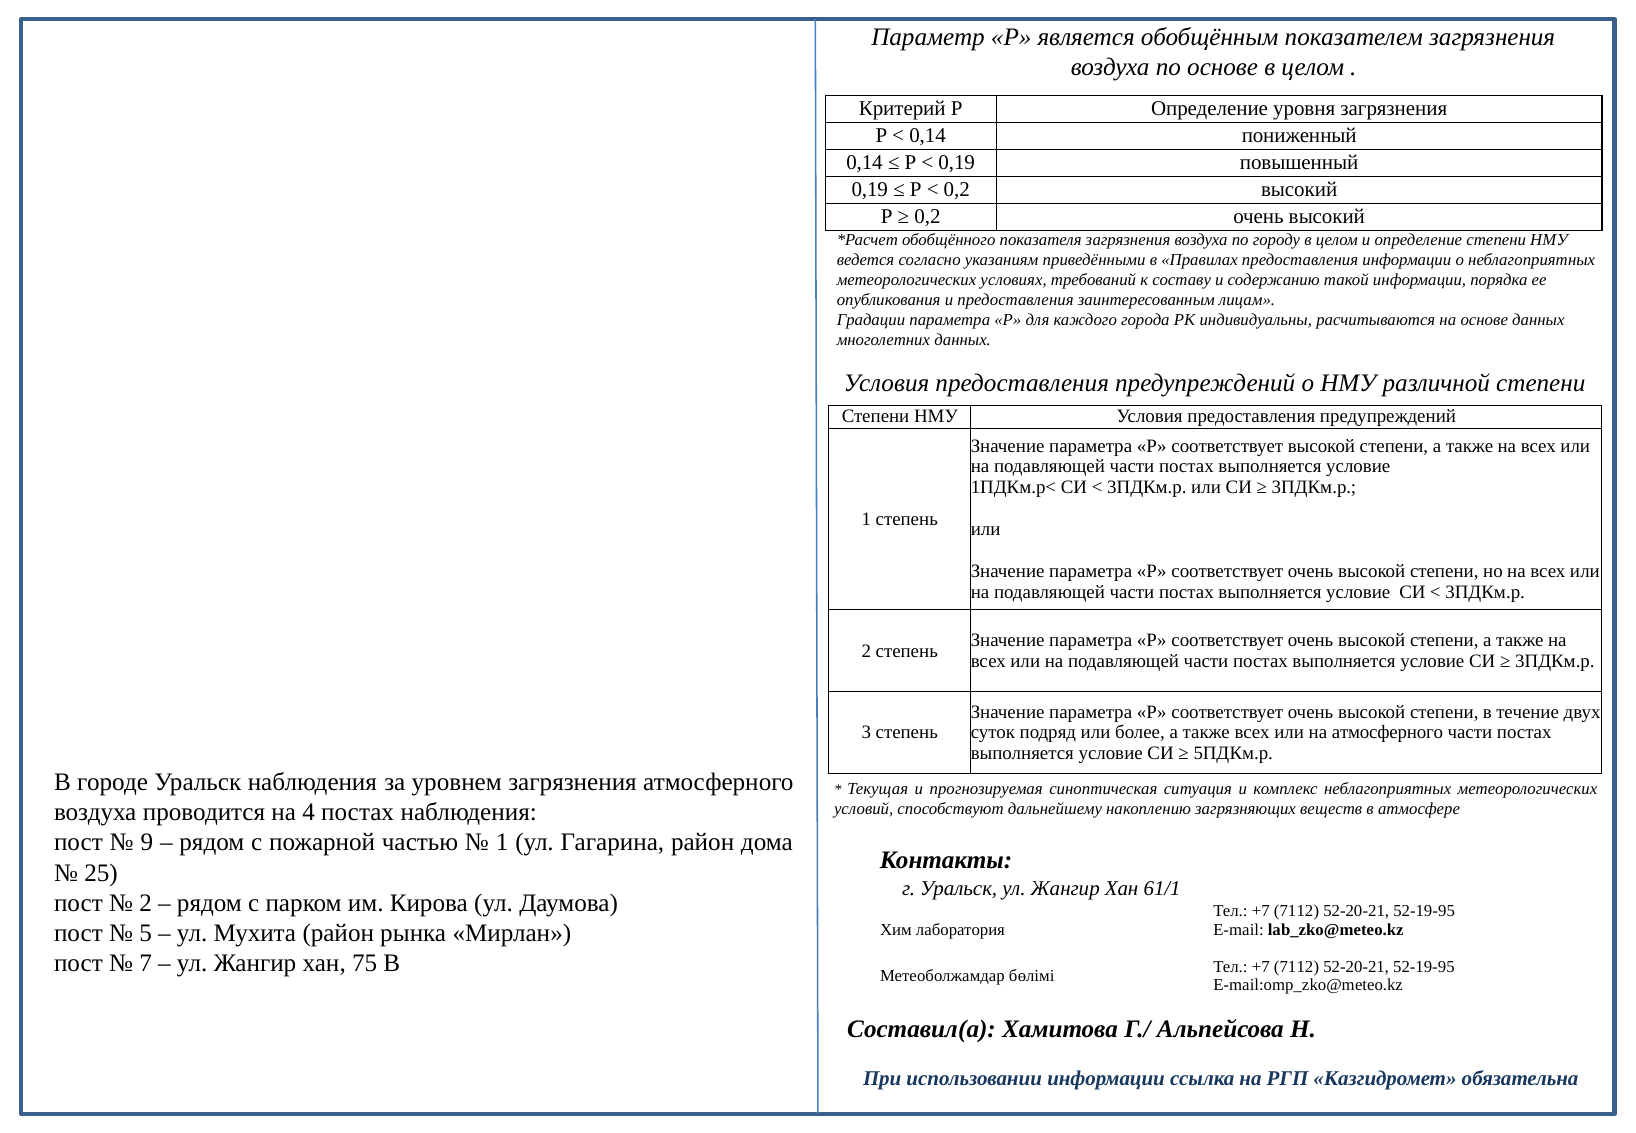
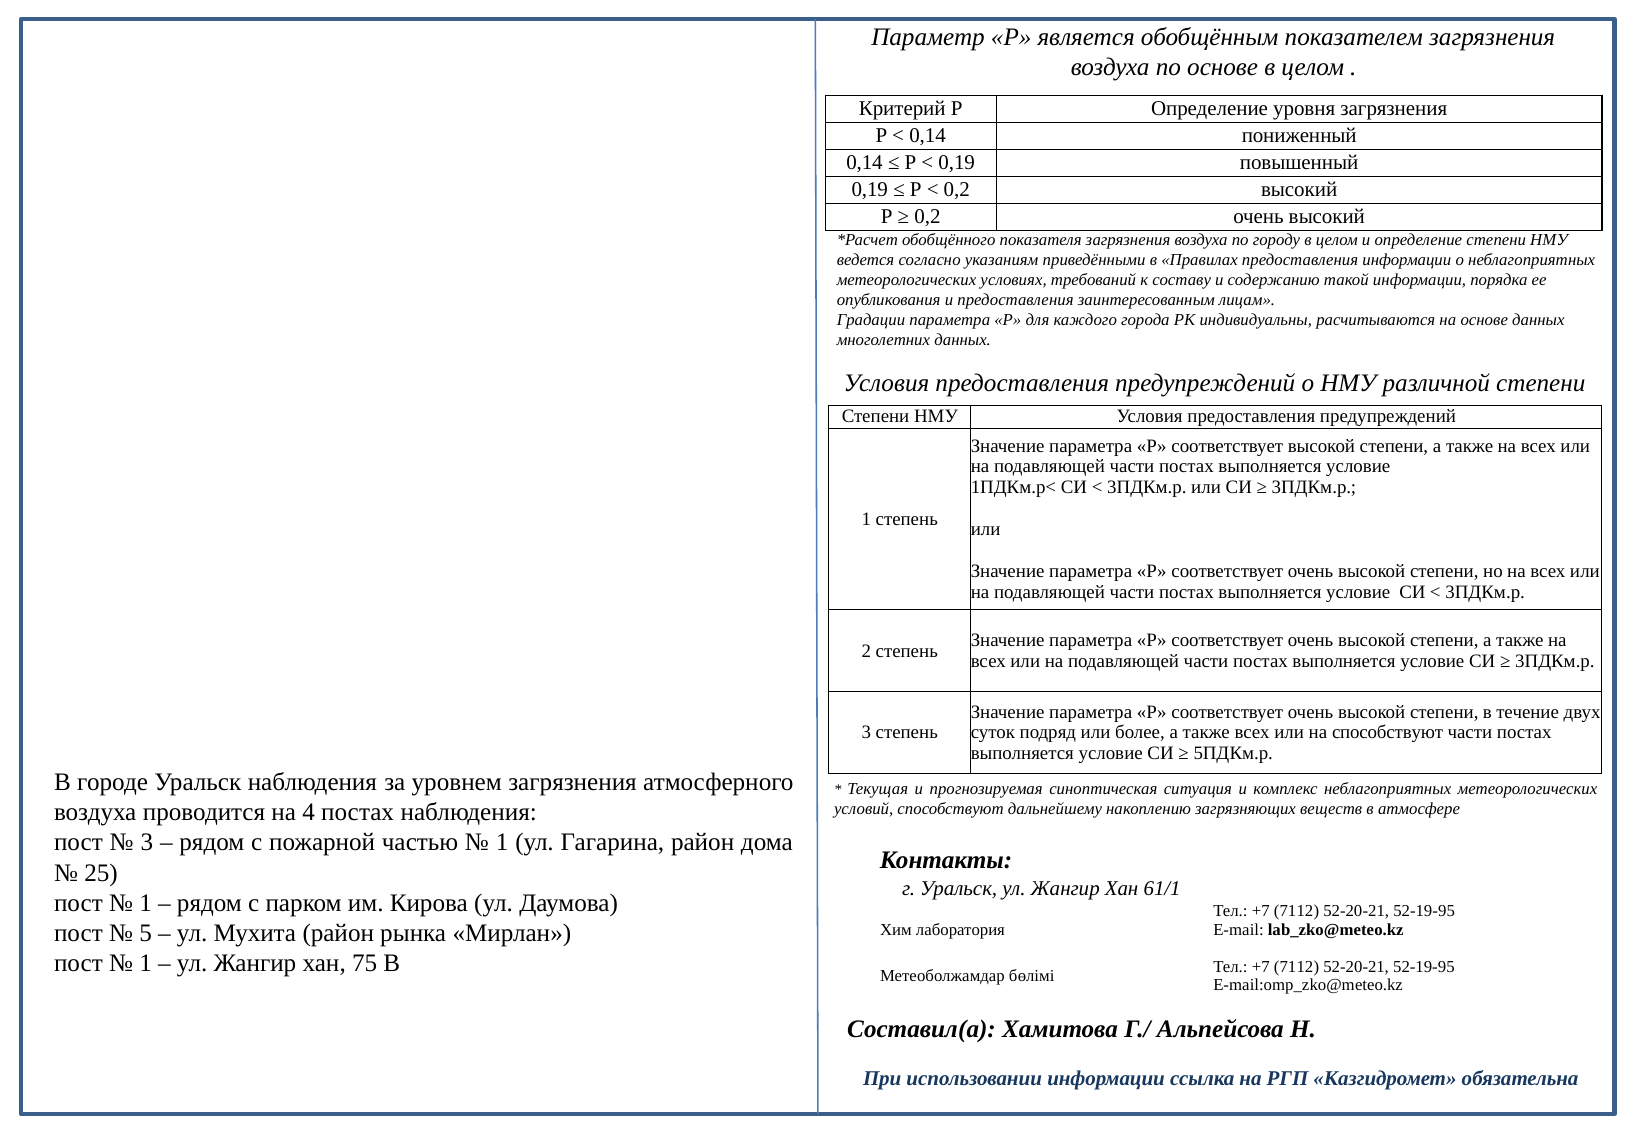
на атмосферного: атмосферного -> способствуют (1388, 732)
9: 9 -> 3 (147, 842)
2: 2 -> 1 (146, 903)
7: 7 -> 1 (146, 963)
